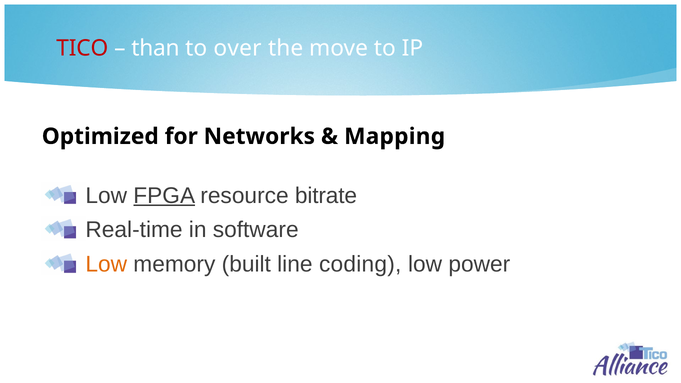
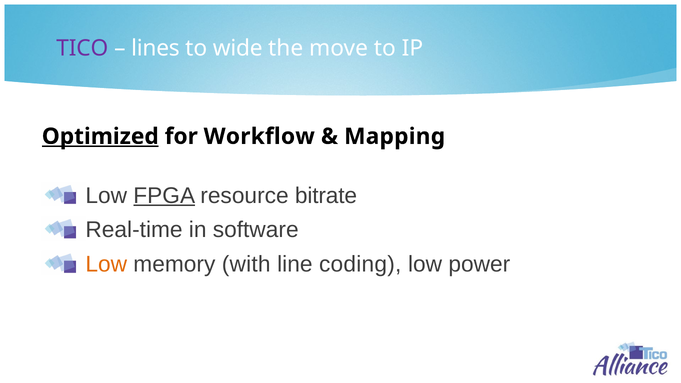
TICO colour: red -> purple (82, 48)
than: than -> lines (155, 48)
over: over -> wide (238, 48)
Optimized underline: none -> present (100, 136)
Networks: Networks -> Workflow (259, 136)
built: built -> with (246, 264)
